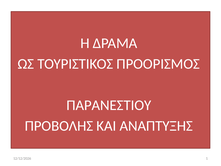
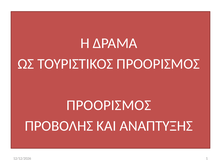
ΠΑΡΑΝΕΣΤΙΟΥ: ΠΑΡΑΝΕΣΤΙΟΥ -> ΠΡΟΟΡΙΣΜΟΣ (109, 105)
